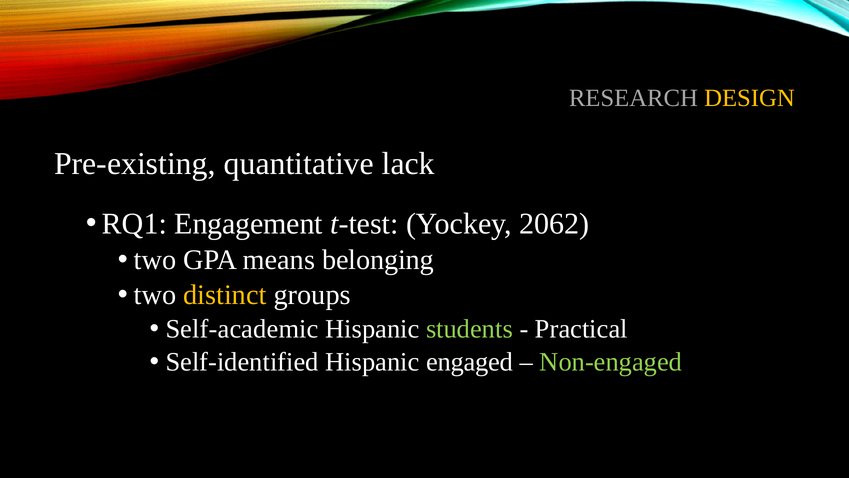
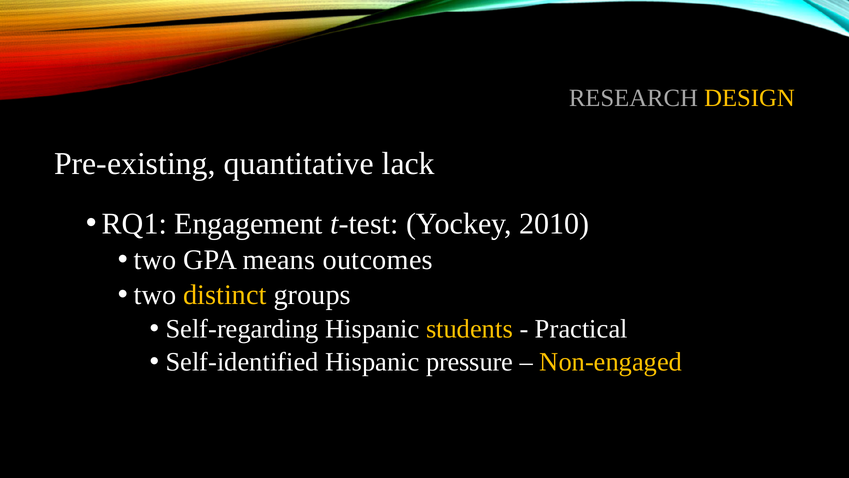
2062: 2062 -> 2010 (554, 224)
belonging: belonging -> outcomes (378, 259)
Self-academic: Self-academic -> Self-regarding (242, 328)
students colour: light green -> yellow (469, 328)
engaged: engaged -> pressure (470, 362)
Non-engaged colour: light green -> yellow (611, 362)
